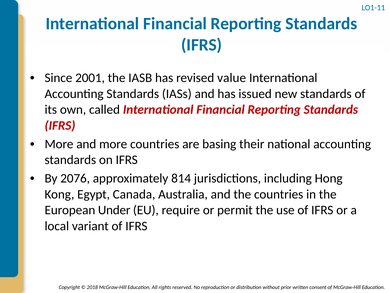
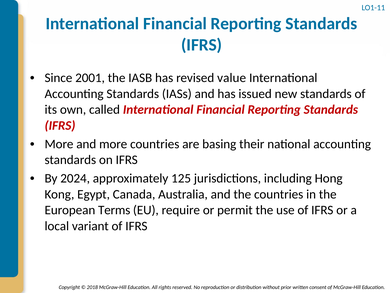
2076: 2076 -> 2024 (75, 178)
814: 814 -> 125 (181, 178)
Under: Under -> Terms (114, 210)
